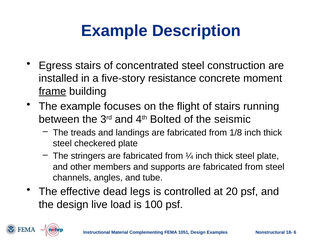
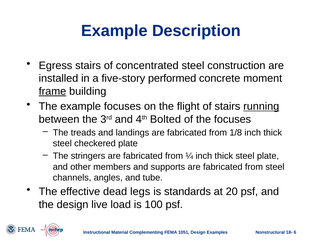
resistance: resistance -> performed (172, 78)
running underline: none -> present (261, 106)
the seismic: seismic -> focuses (233, 119)
controlled: controlled -> standards (188, 192)
